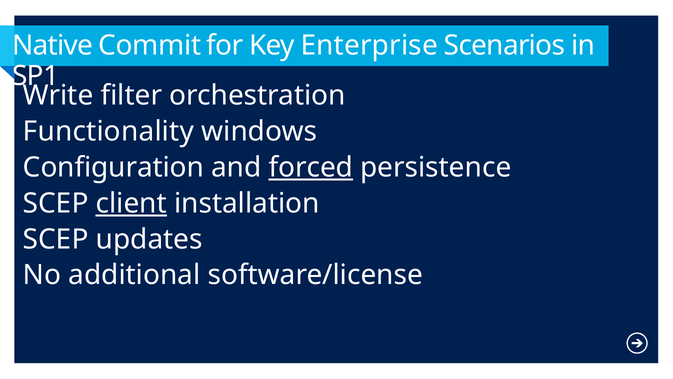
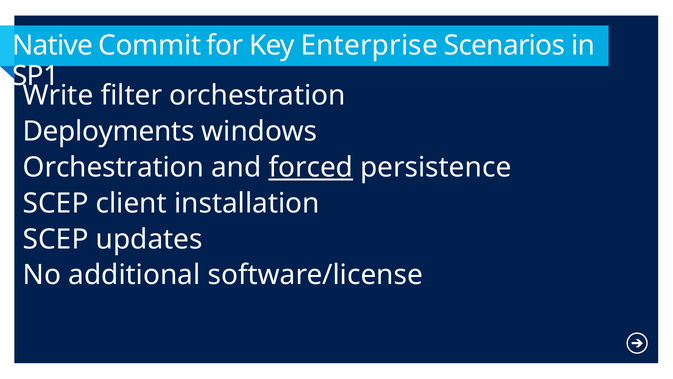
Functionality: Functionality -> Deployments (109, 131)
Configuration: Configuration -> Orchestration (113, 167)
client underline: present -> none (131, 203)
